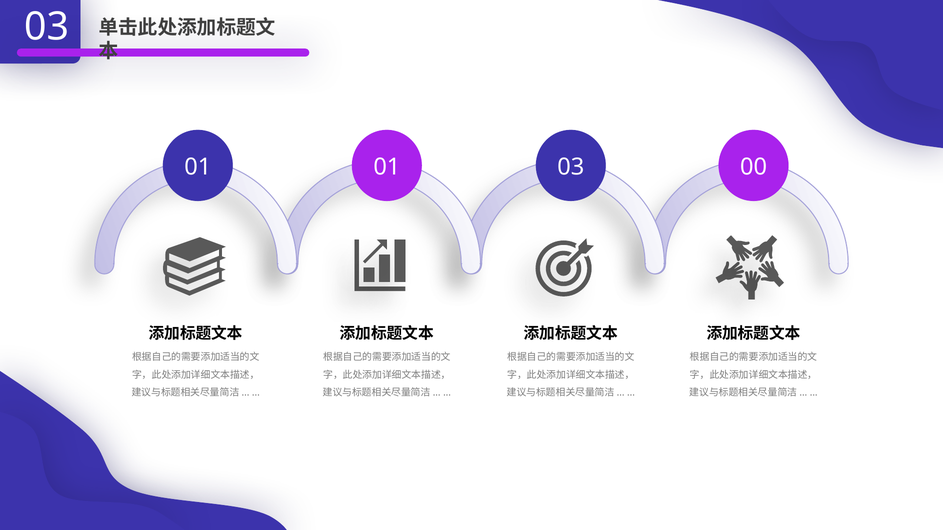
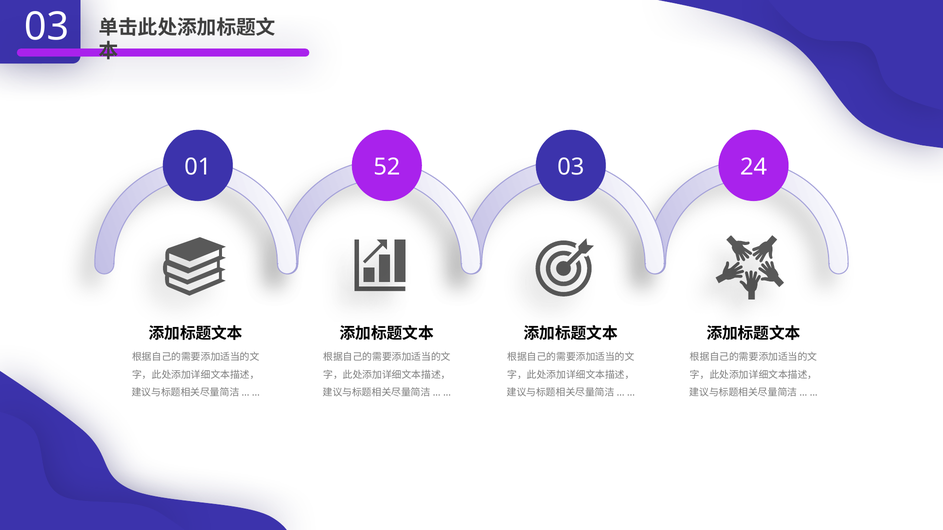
01 01: 01 -> 52 (387, 167)
00: 00 -> 24 (754, 167)
